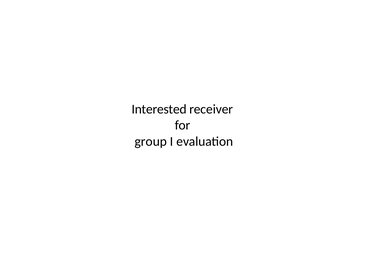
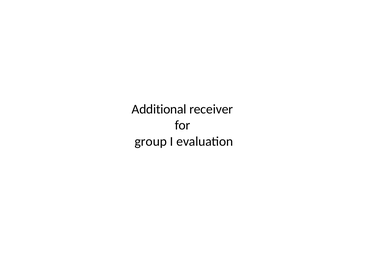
Interested: Interested -> Additional (159, 109)
